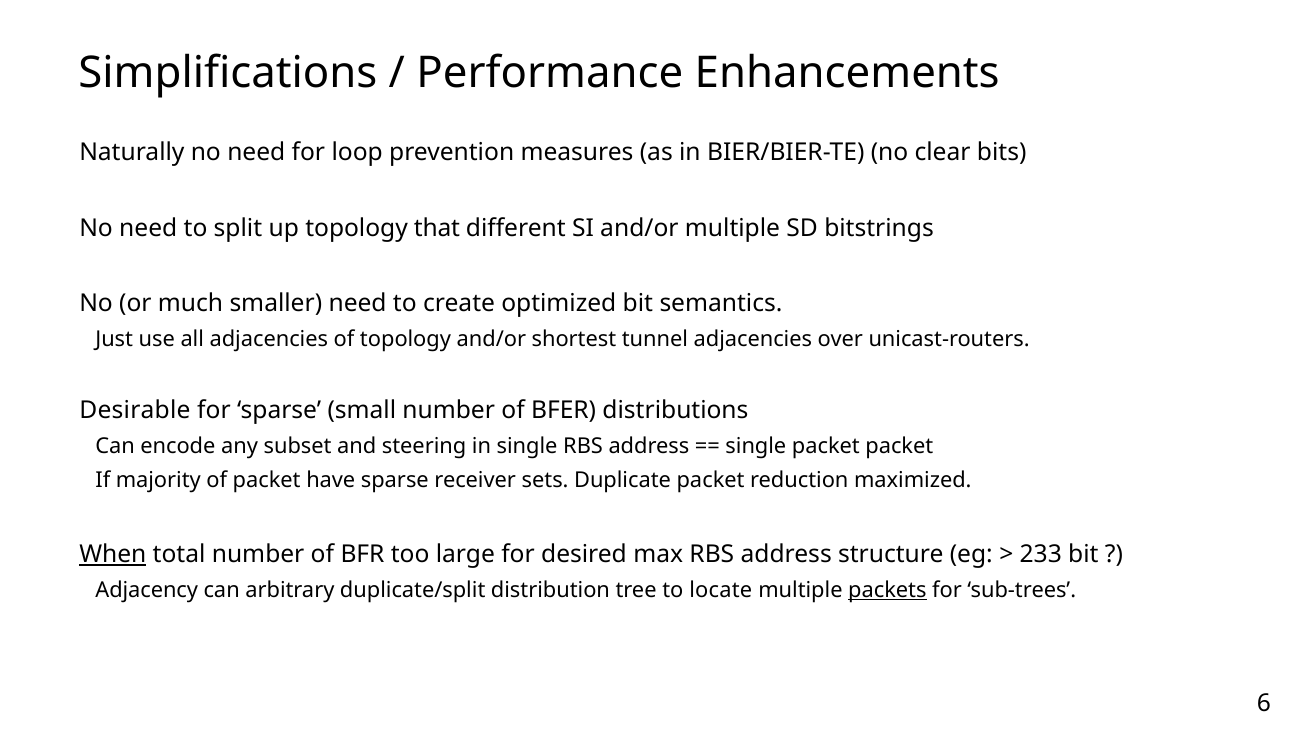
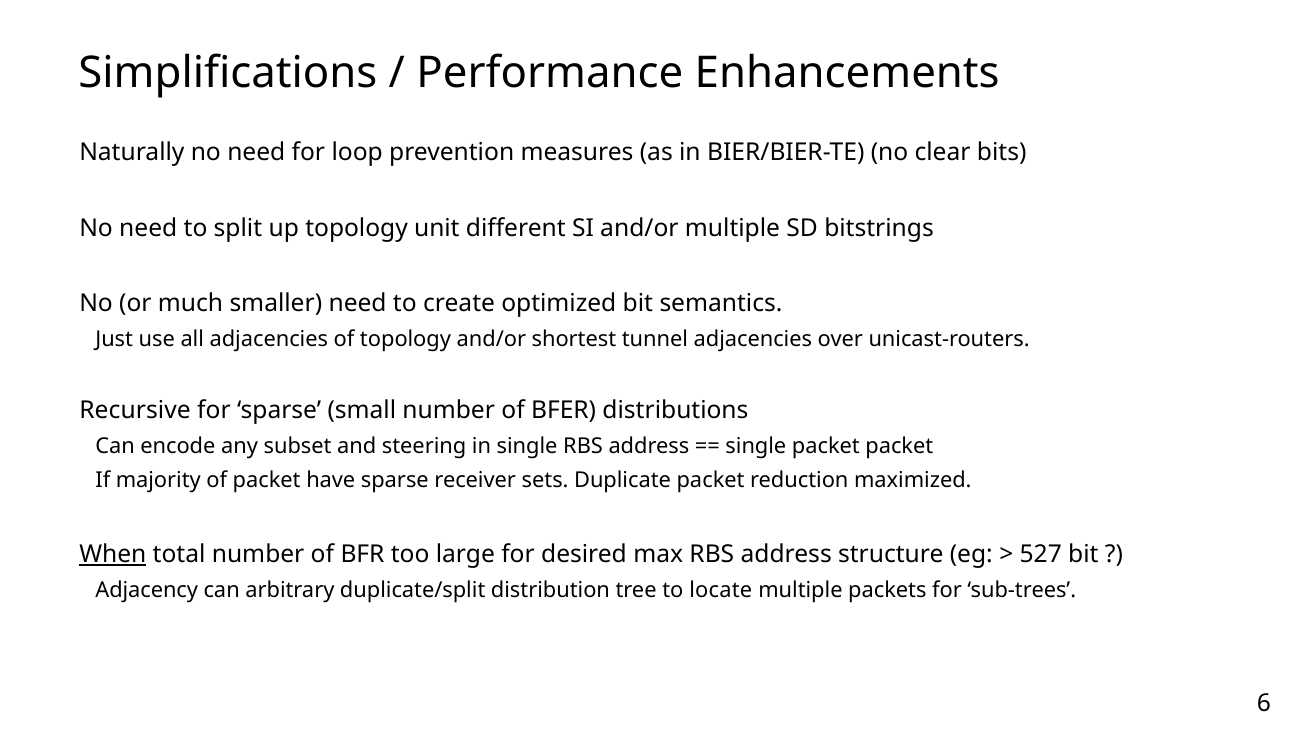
that: that -> unit (437, 228)
Desirable: Desirable -> Recursive (135, 410)
233: 233 -> 527 (1041, 555)
packets underline: present -> none (887, 590)
